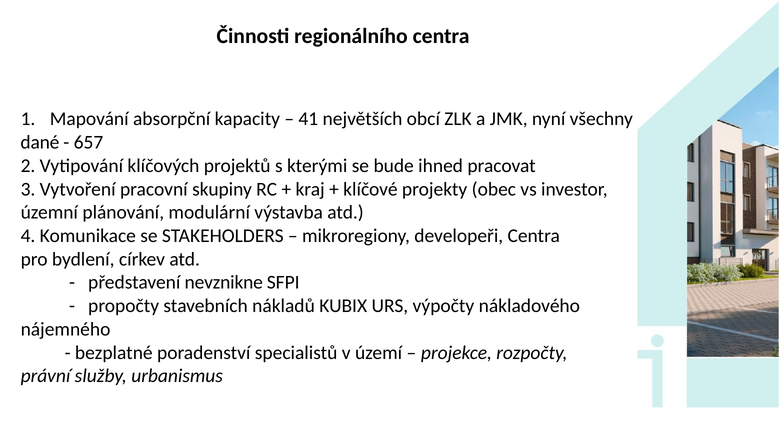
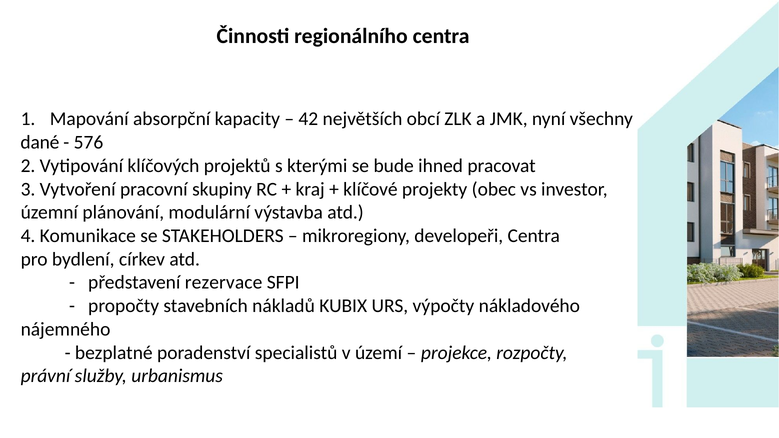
41: 41 -> 42 (308, 119)
657: 657 -> 576 (88, 142)
nevznikne: nevznikne -> rezervace (224, 283)
